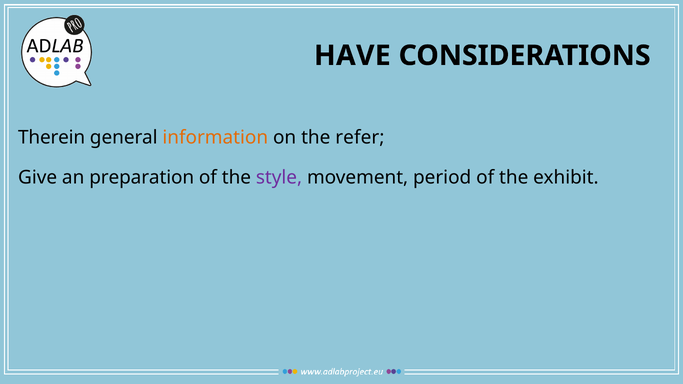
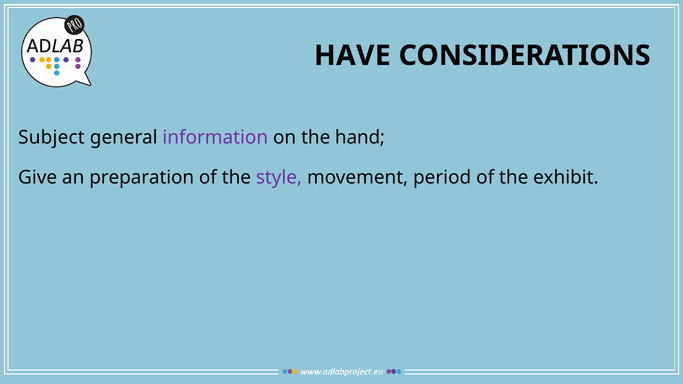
Therein: Therein -> Subject (51, 138)
information colour: orange -> purple (215, 138)
refer: refer -> hand (360, 138)
